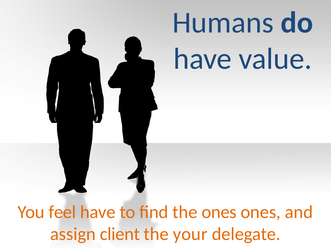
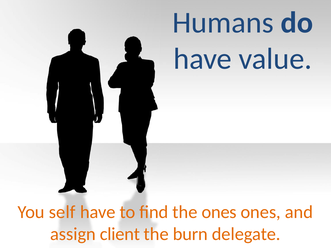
feel: feel -> self (62, 212)
your: your -> burn (190, 234)
